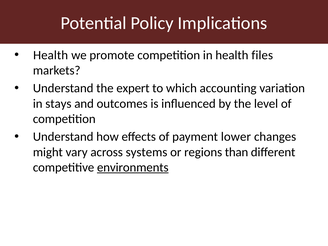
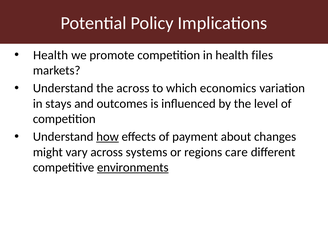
the expert: expert -> across (133, 88)
accounting: accounting -> economics (228, 88)
how underline: none -> present (108, 137)
lower: lower -> about (236, 137)
than: than -> care (236, 152)
